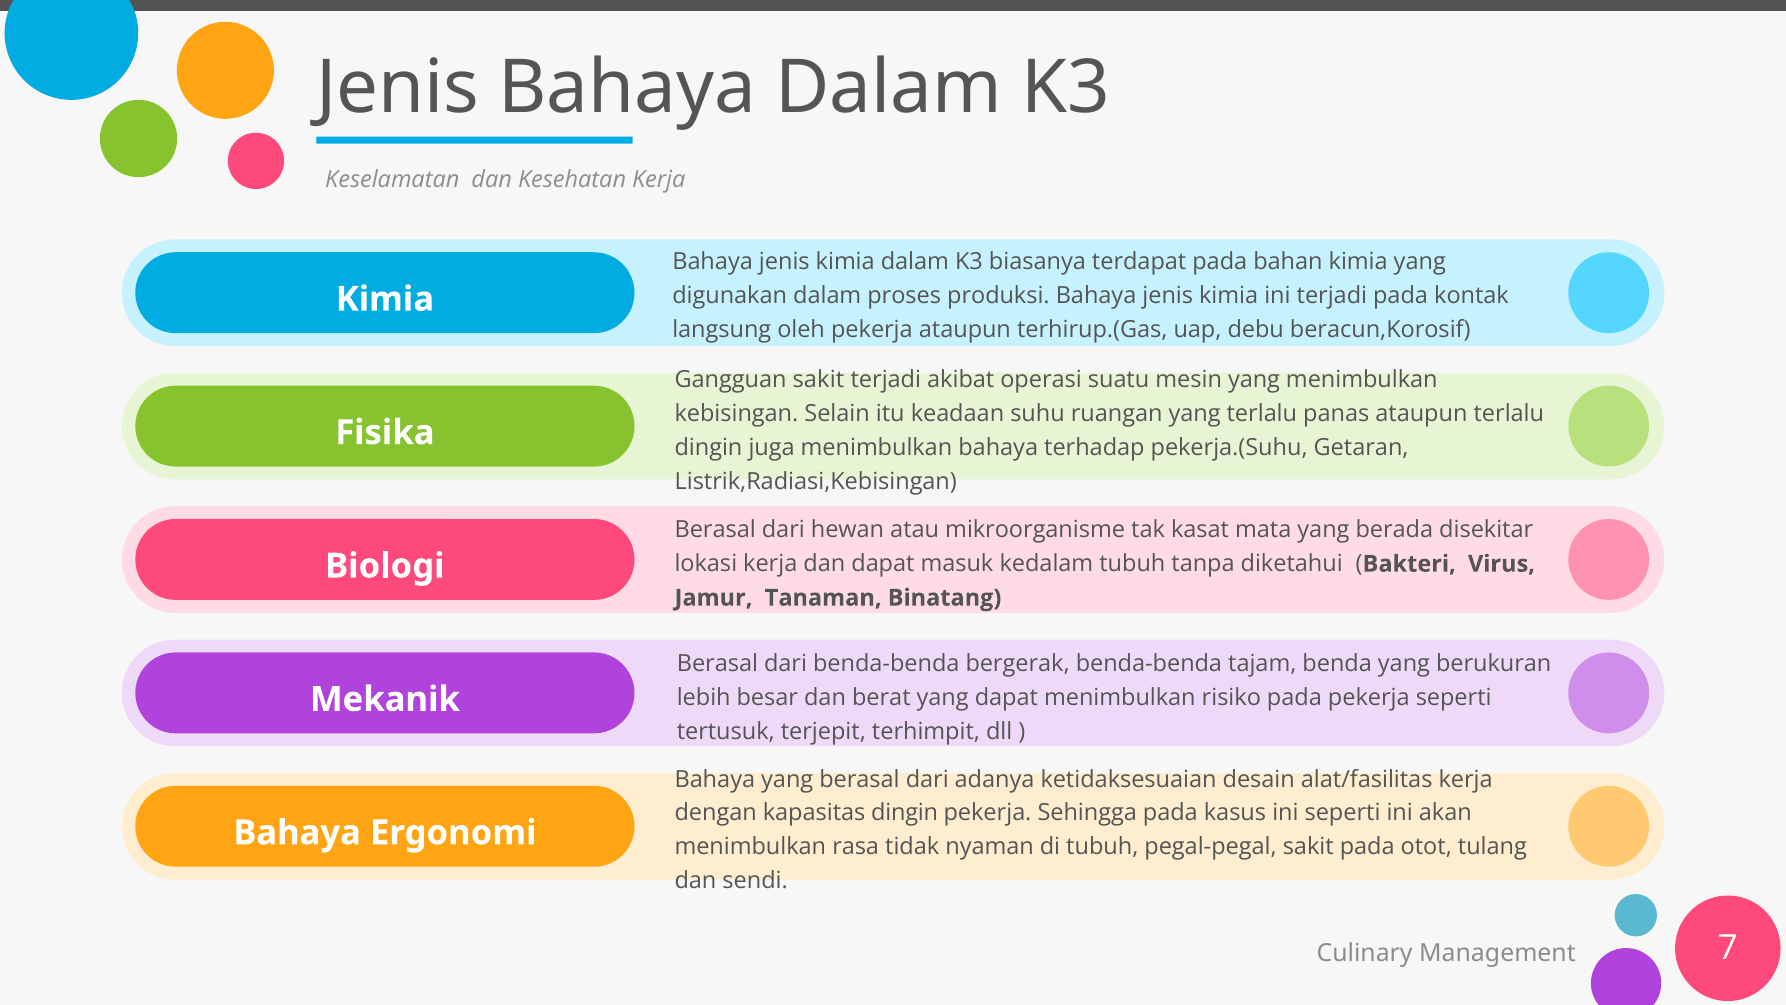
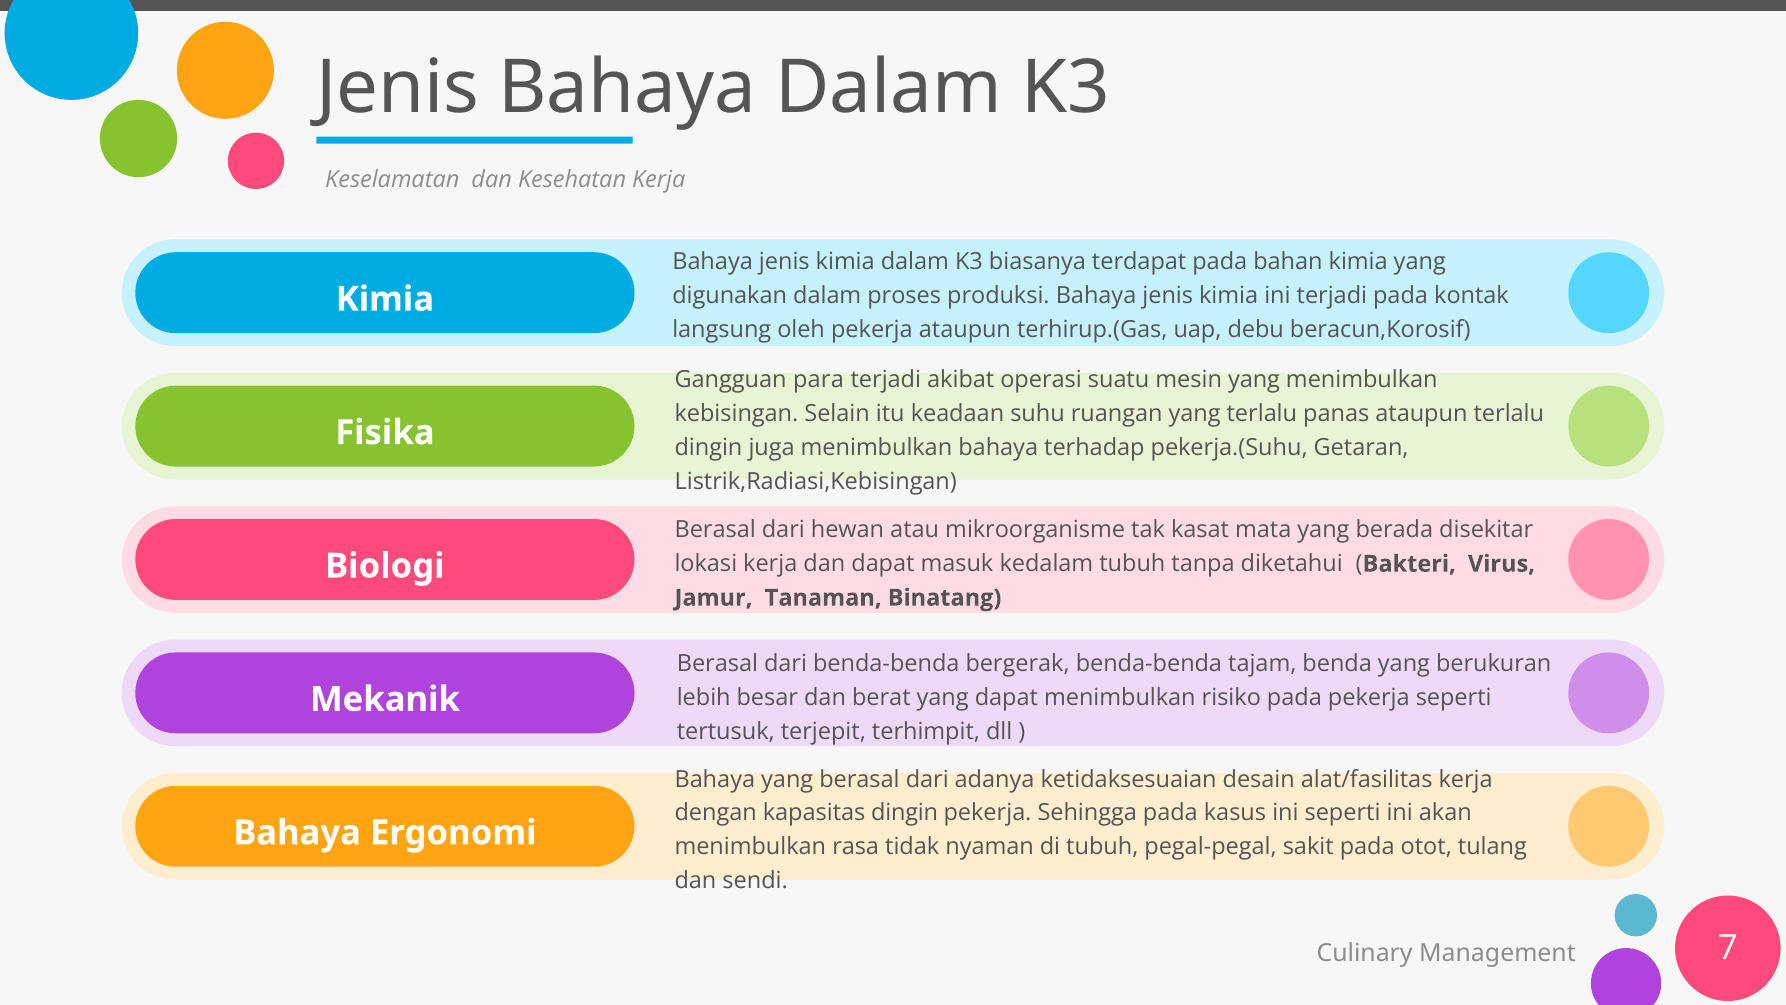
Gangguan sakit: sakit -> para (818, 380)
